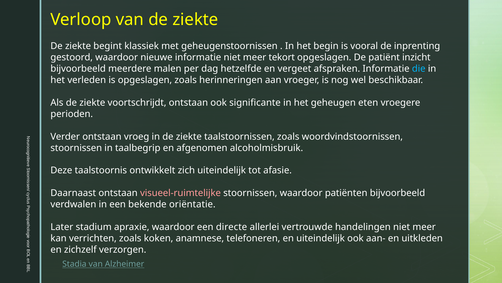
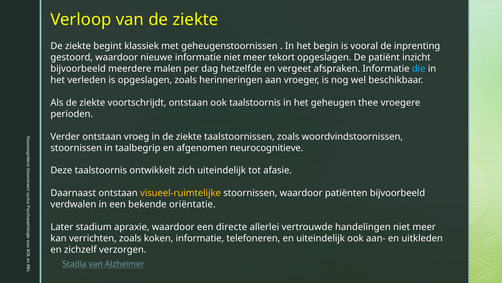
ook significante: significante -> taalstoornis (255, 102)
eten: eten -> thee (368, 102)
alcoholmisbruik: alcoholmisbruik -> neurocognitieve (267, 148)
visueel-ruimtelijke colour: pink -> yellow (180, 193)
koken anamnese: anamnese -> informatie (200, 238)
